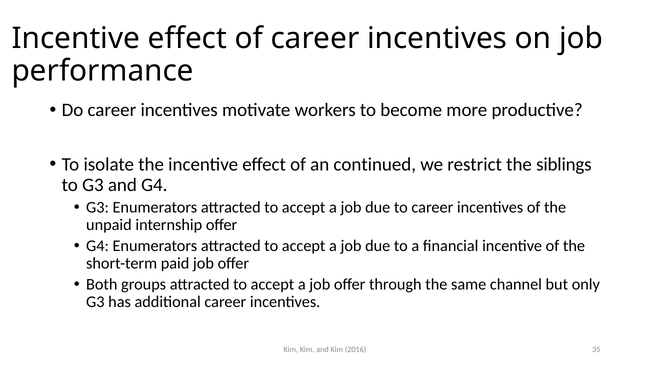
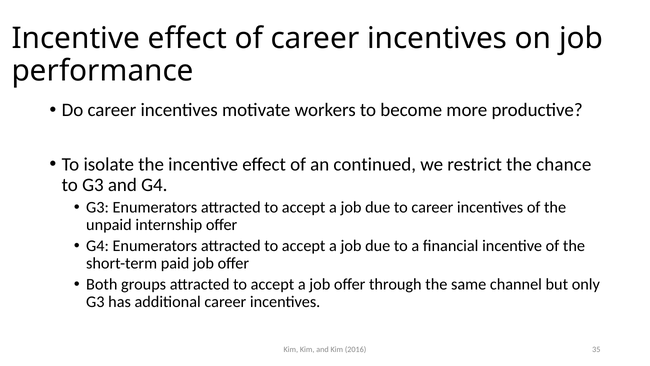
siblings: siblings -> chance (564, 164)
